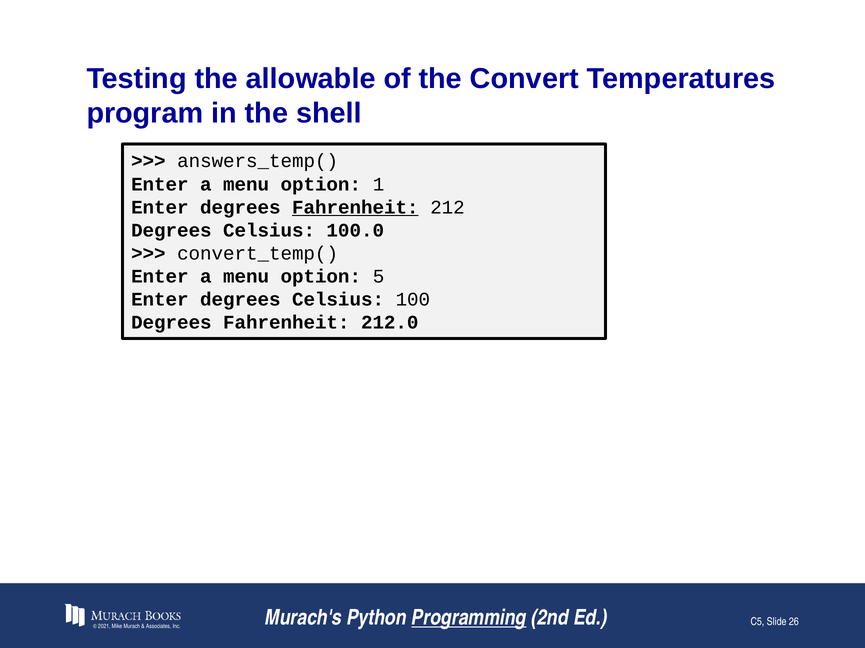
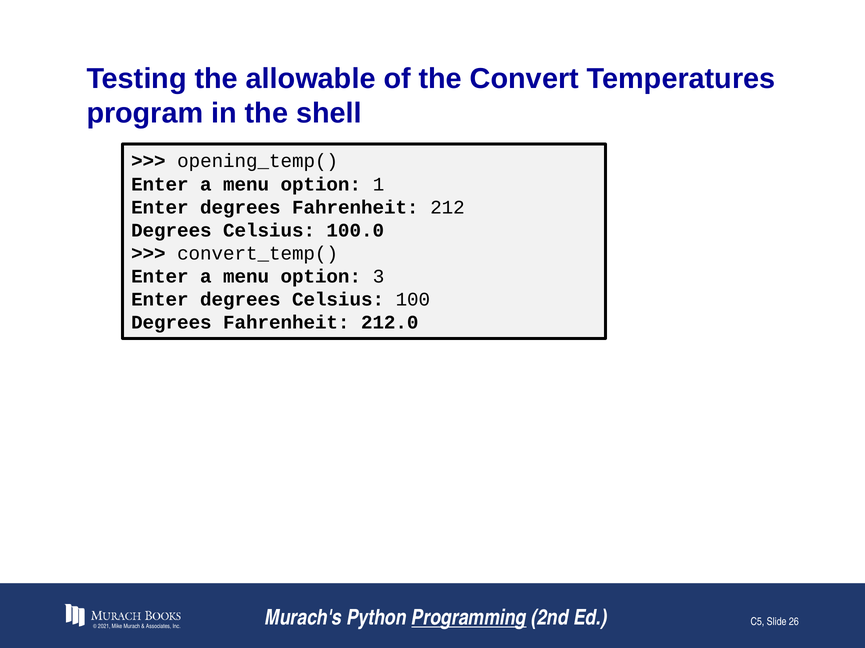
answers_temp(: answers_temp( -> opening_temp( (258, 161)
Fahrenheit underline: present -> none (355, 207)
5: 5 -> 3 (379, 277)
